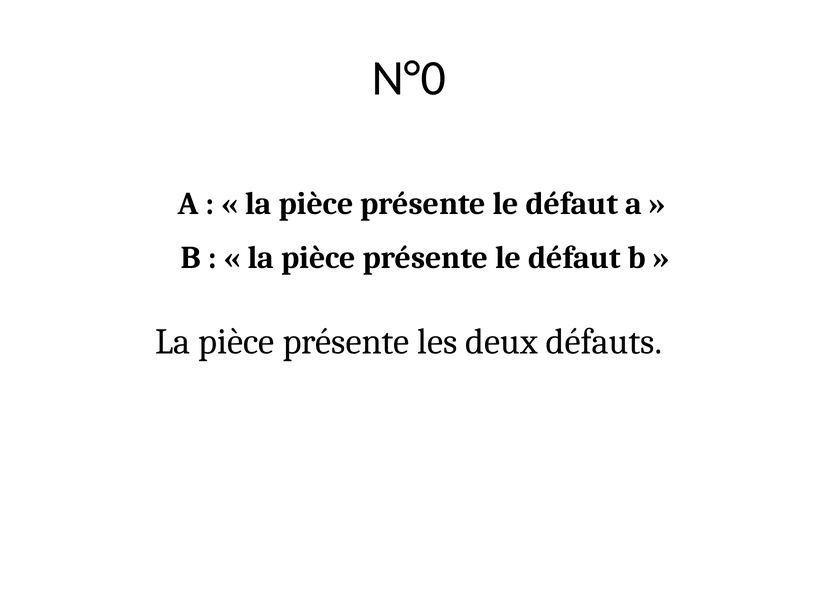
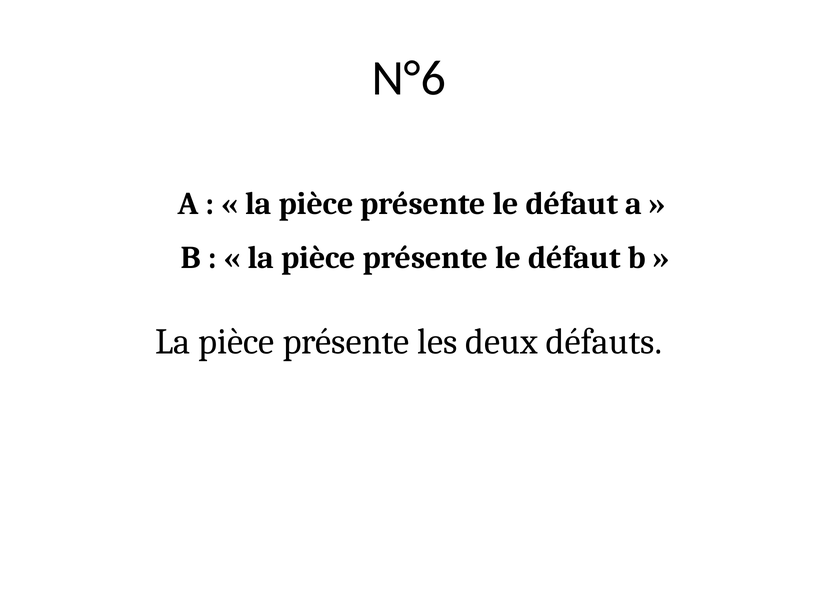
N°0: N°0 -> N°6 (409, 78)
